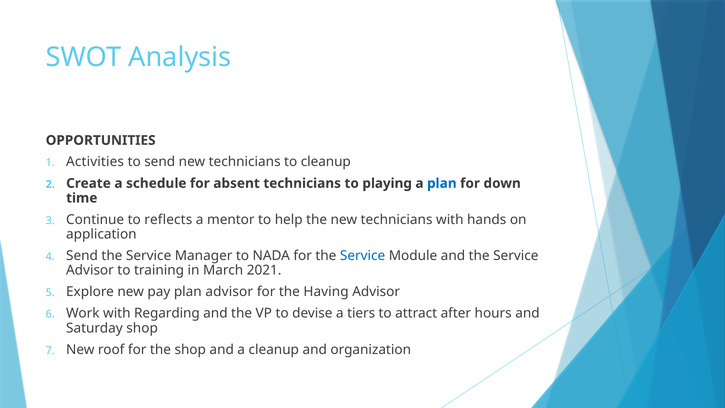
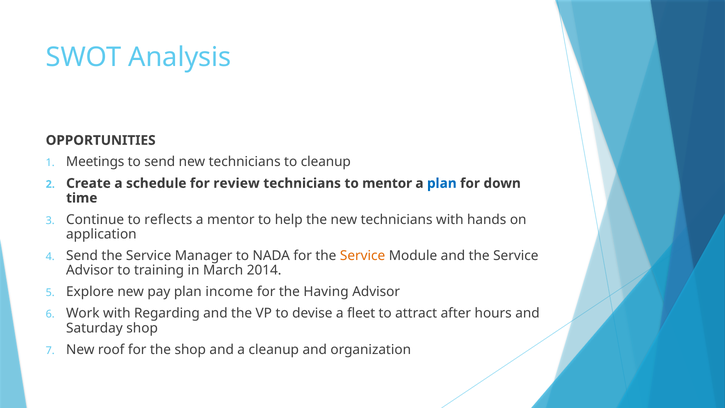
Activities: Activities -> Meetings (95, 162)
absent: absent -> review (236, 183)
to playing: playing -> mentor (387, 183)
Service colour: blue -> orange (363, 256)
2021: 2021 -> 2014 (264, 270)
plan advisor: advisor -> income (229, 292)
tiers: tiers -> fleet (361, 313)
